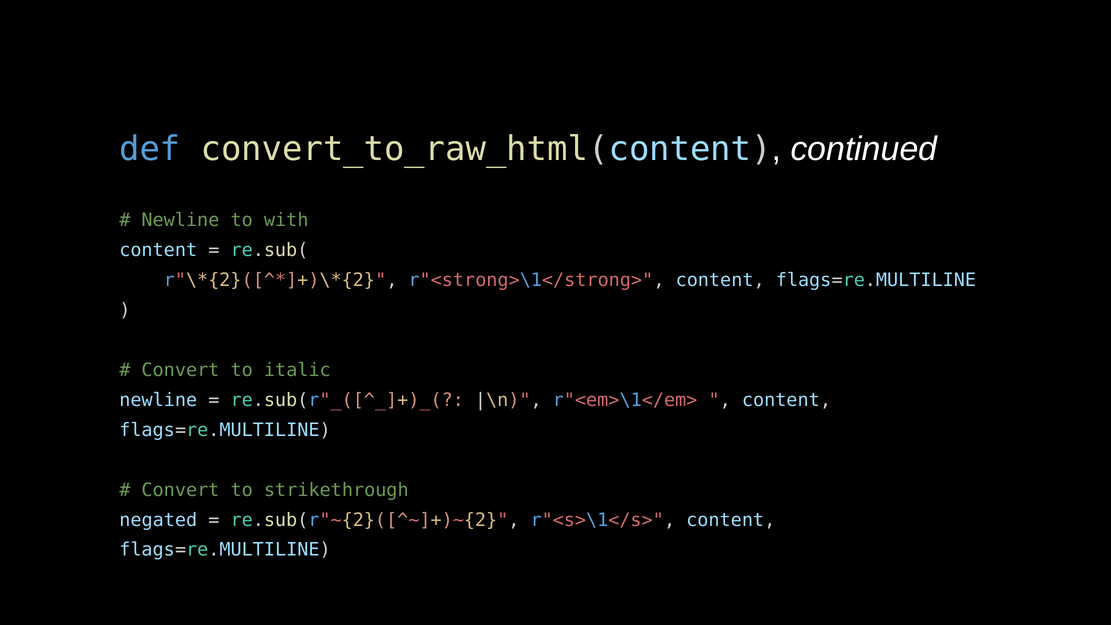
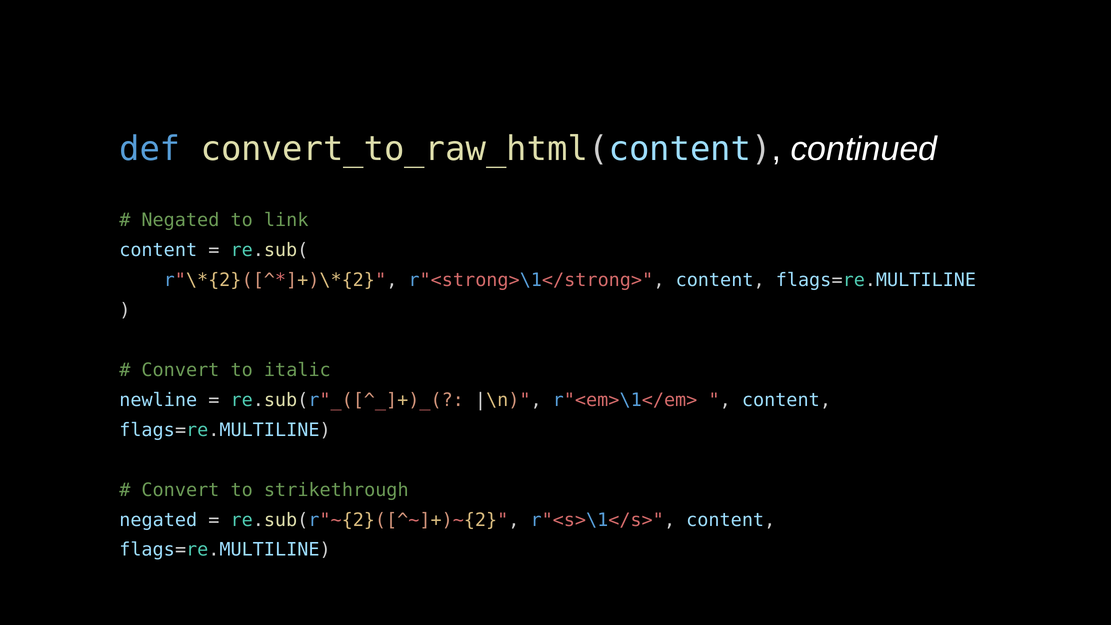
Newline: Newline -> Negated (180, 220)
with: with -> link (286, 220)
